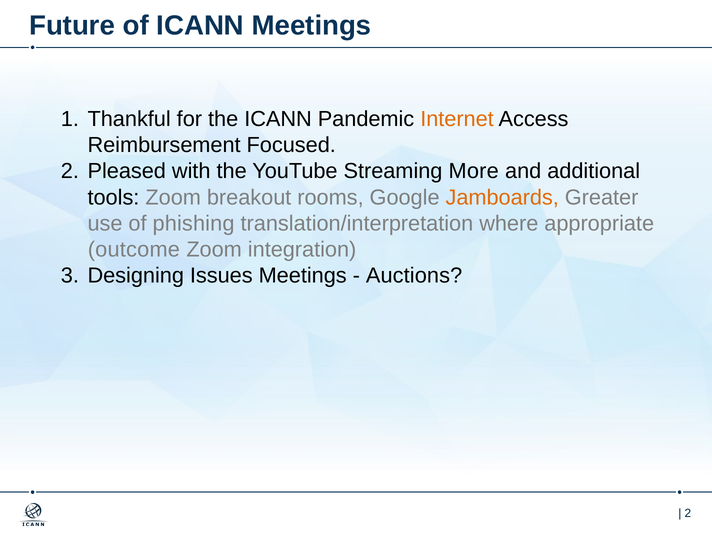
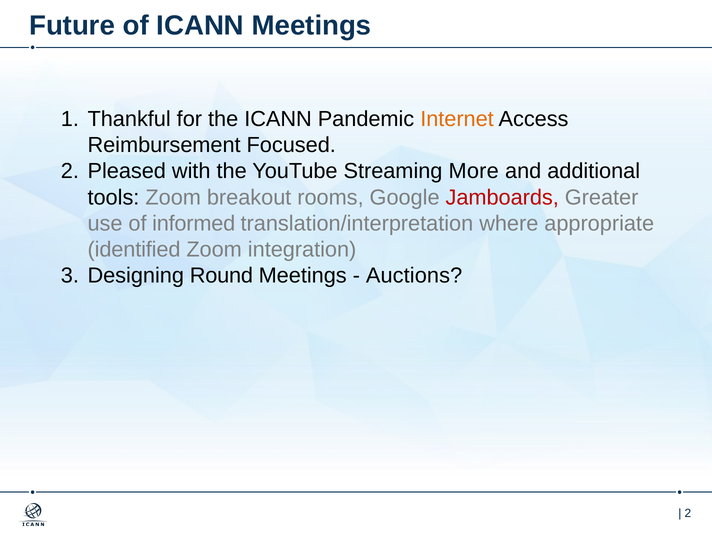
Jamboards colour: orange -> red (502, 197)
phishing: phishing -> informed (194, 223)
outcome: outcome -> identified (134, 250)
Issues: Issues -> Round (221, 276)
